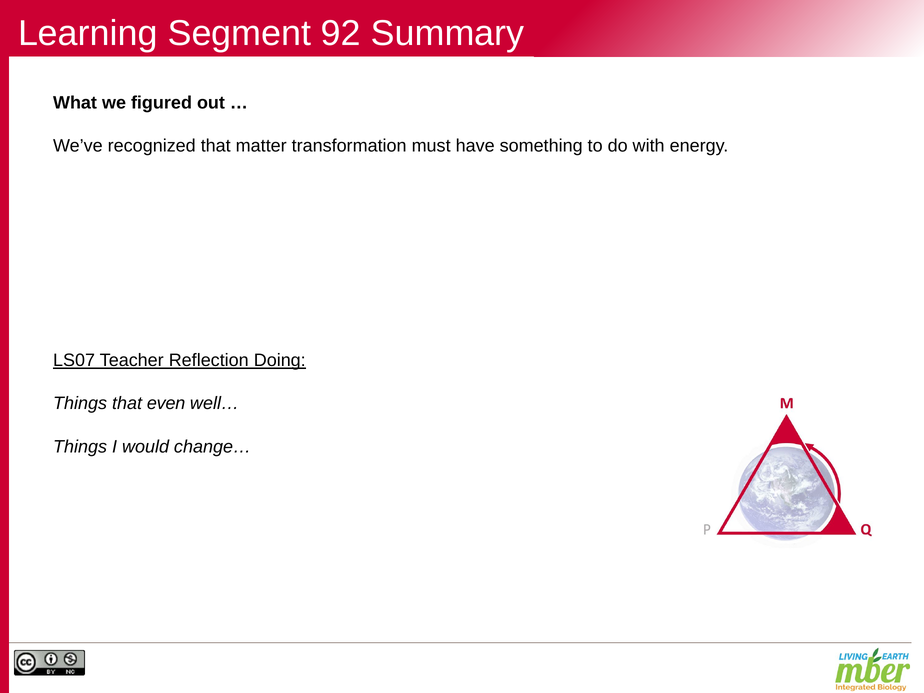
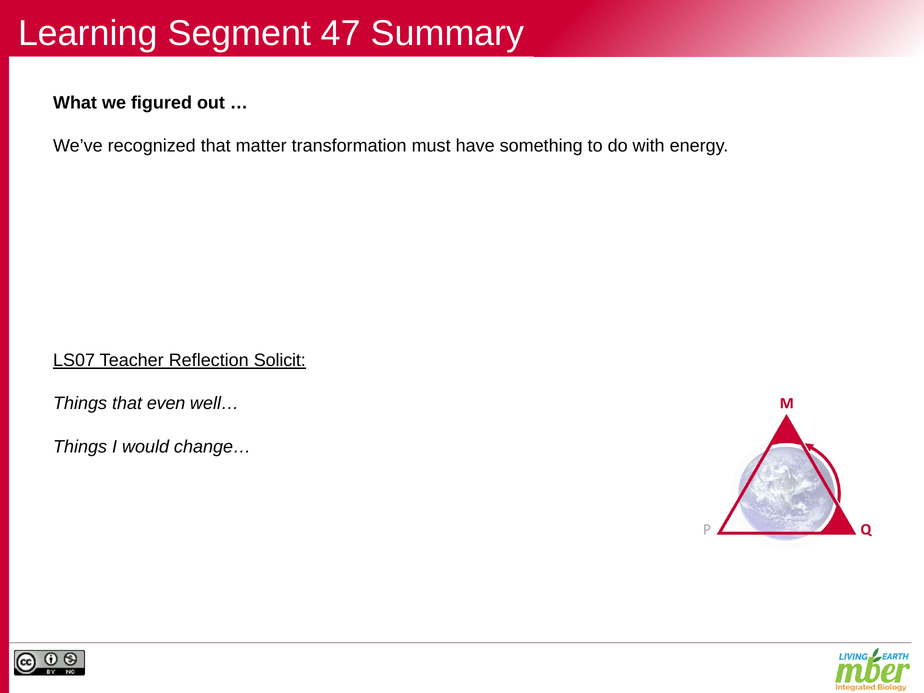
92: 92 -> 47 (341, 33)
Doing: Doing -> Solicit (280, 360)
